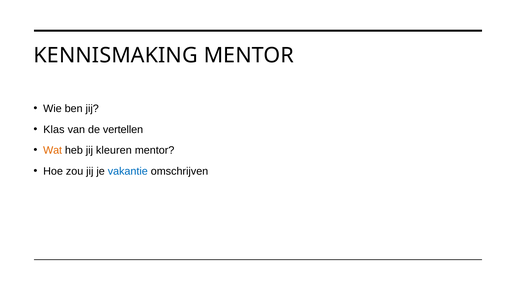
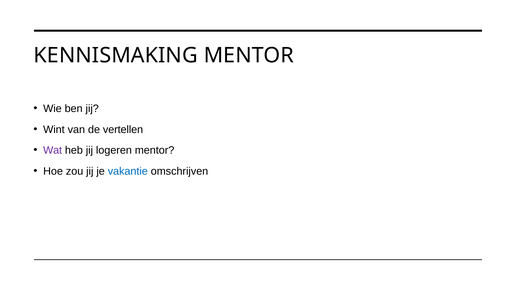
Klas: Klas -> Wint (54, 130)
Wat colour: orange -> purple (53, 150)
kleuren: kleuren -> logeren (114, 150)
